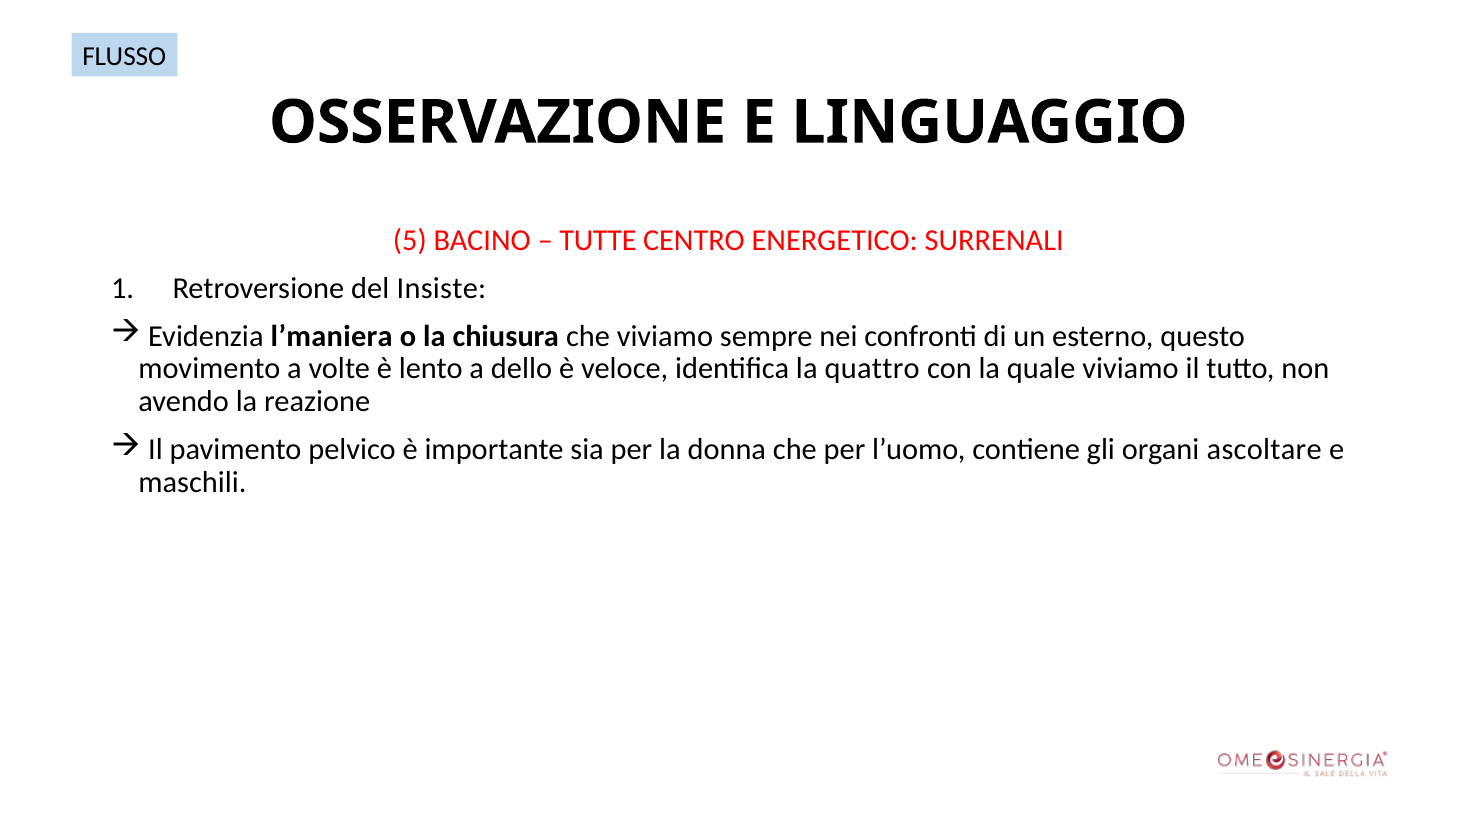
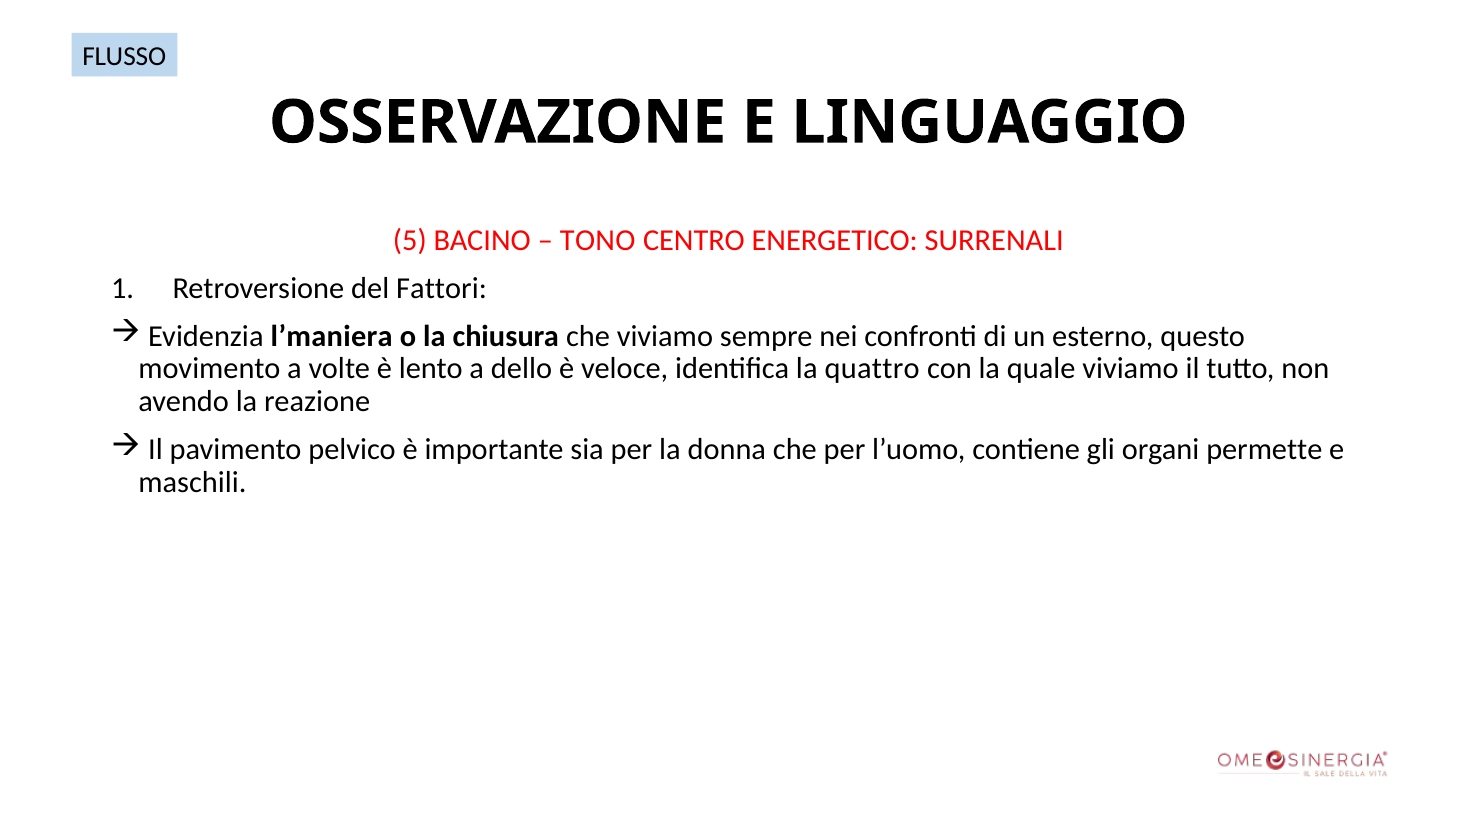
TUTTE: TUTTE -> TONO (598, 240)
Insiste: Insiste -> Fattori (442, 288)
ascoltare: ascoltare -> permette (1264, 450)
